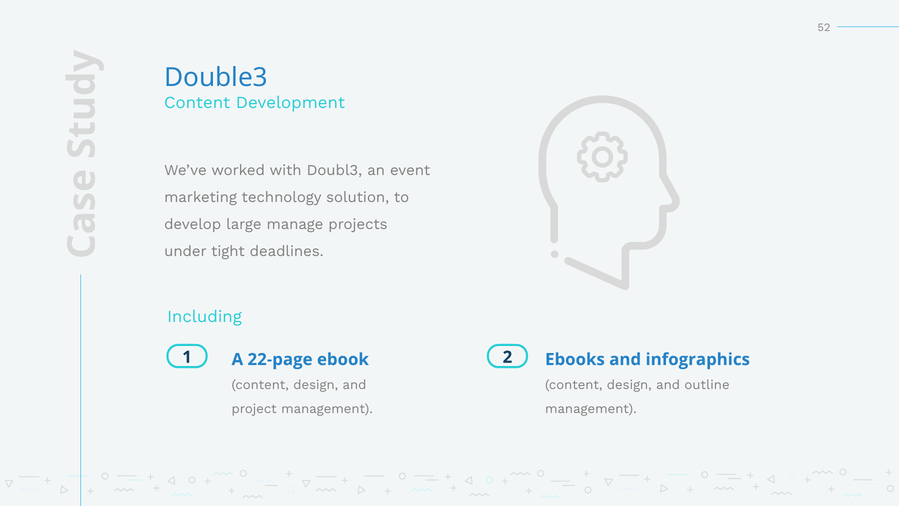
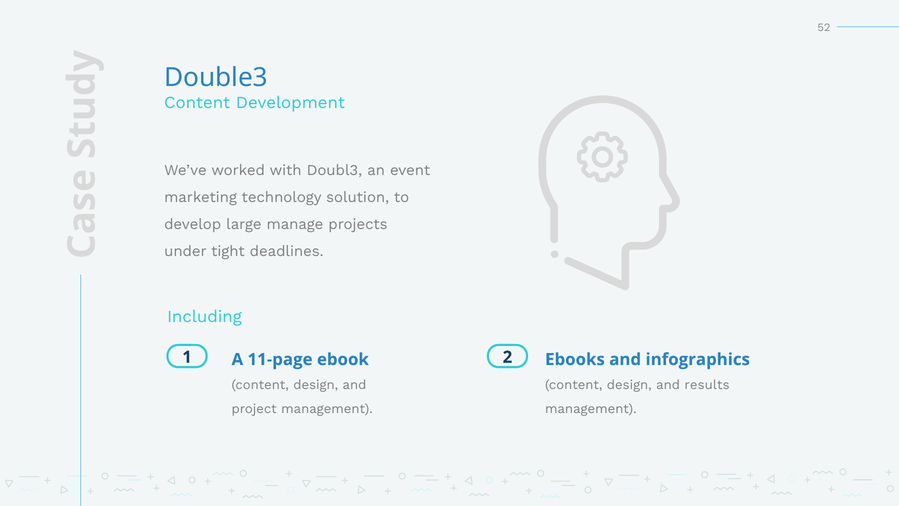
22-page: 22-page -> 11-page (280, 359)
outline: outline -> results (707, 385)
